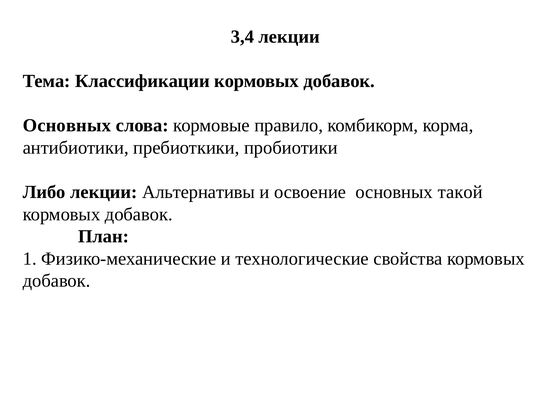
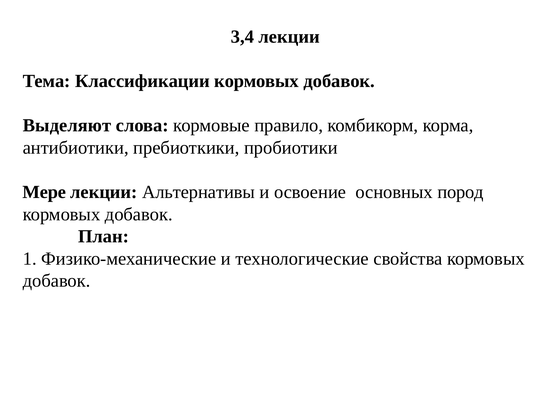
Основных: Основных -> Выделяют (67, 126)
Либо: Либо -> Мере (44, 192)
такой: такой -> пород (461, 192)
